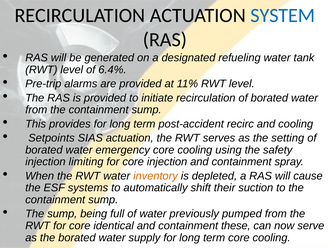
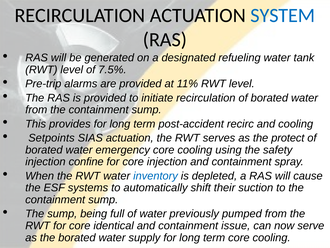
6.4%: 6.4% -> 7.5% (112, 70)
setting: setting -> protect (288, 138)
limiting: limiting -> confine (86, 161)
inventory colour: orange -> blue (156, 176)
these: these -> issue (236, 225)
